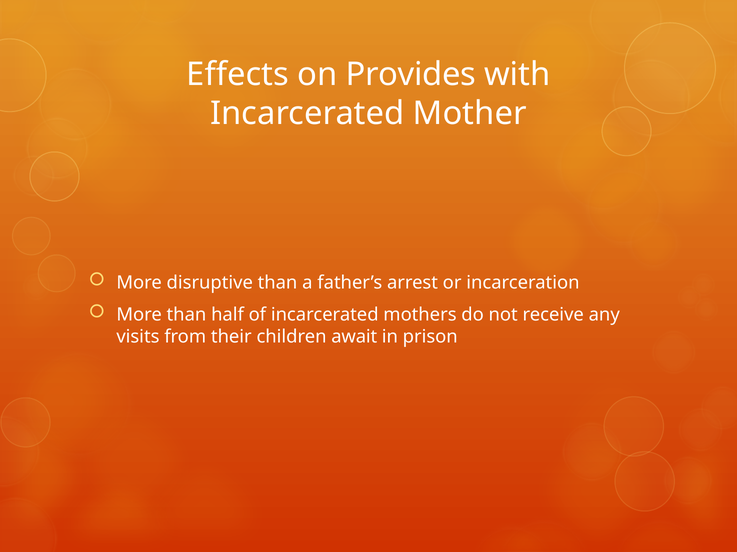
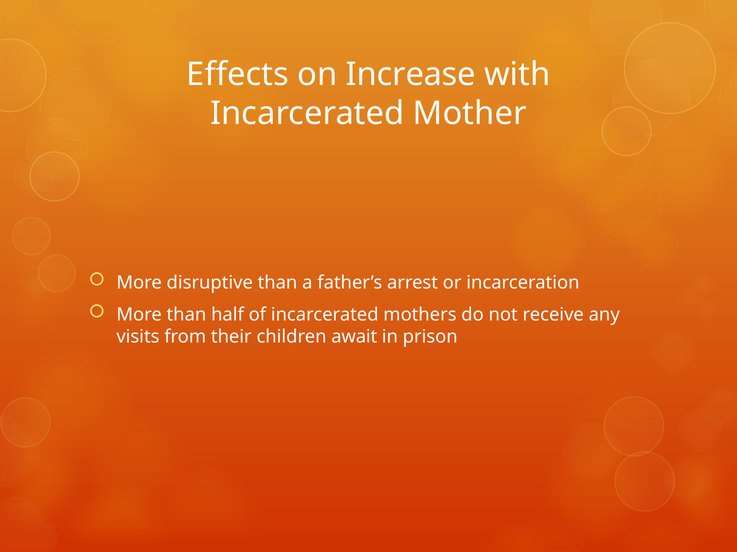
Provides: Provides -> Increase (411, 74)
